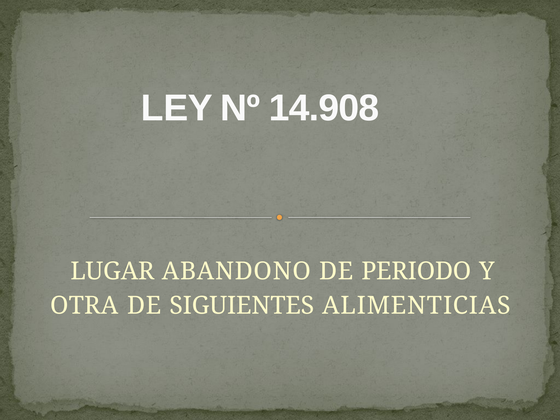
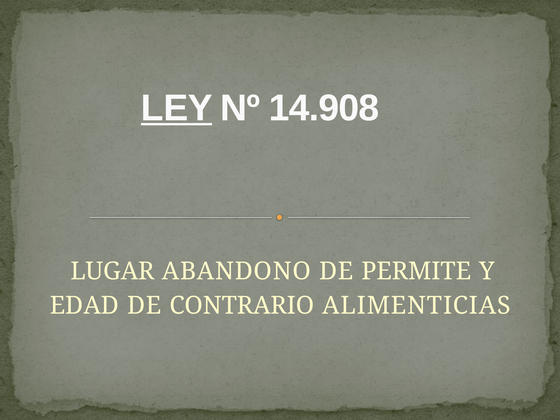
LEY underline: none -> present (177, 108)
PERIODO: PERIODO -> PERMITE (416, 271)
OTRA: OTRA -> EDAD (84, 306)
SIGUIENTES: SIGUIENTES -> CONTRARIO (242, 306)
